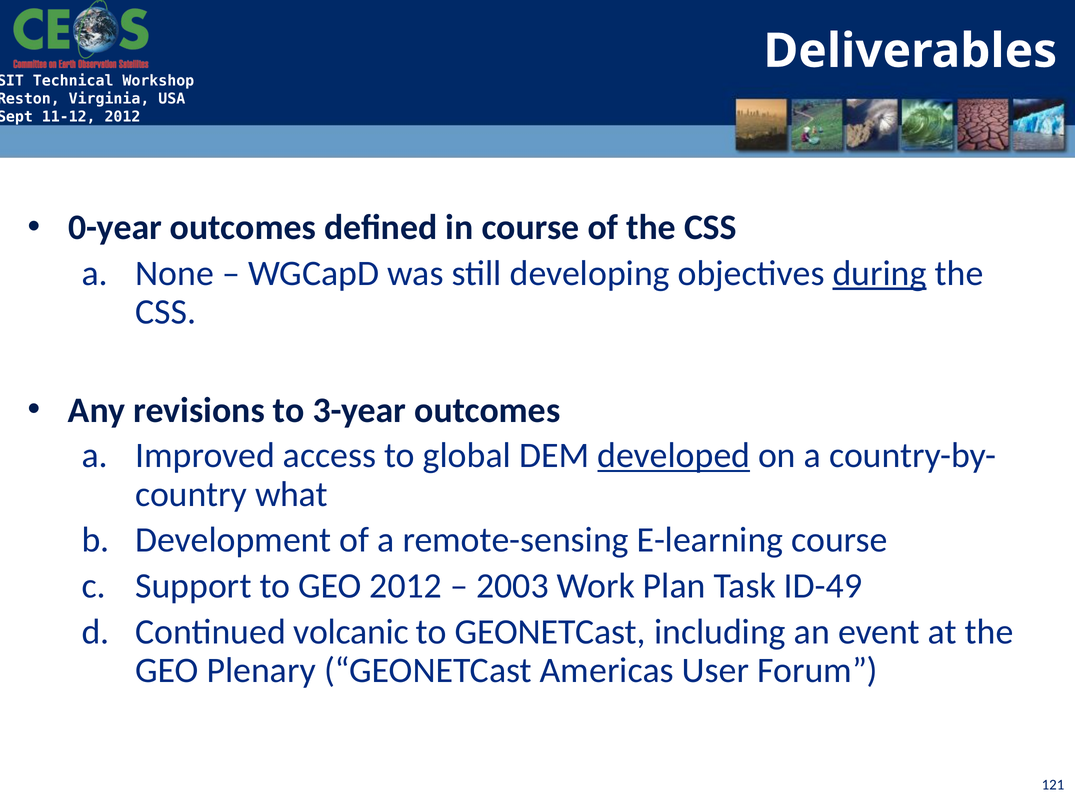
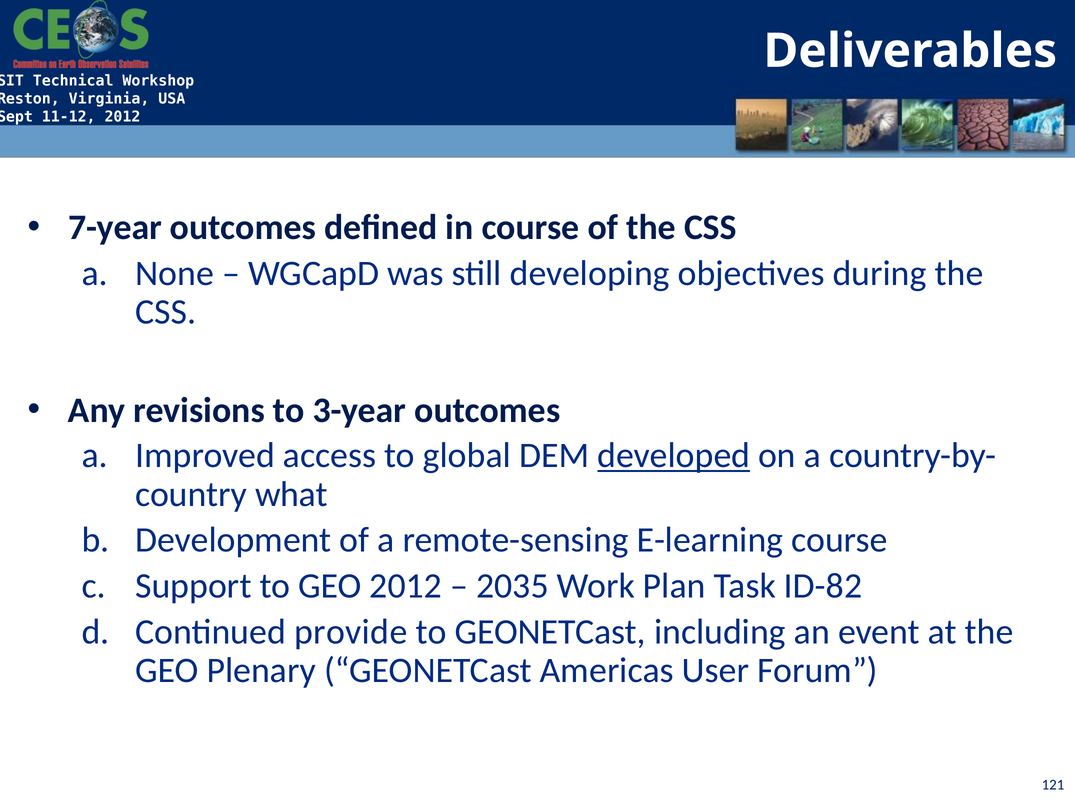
0-year: 0-year -> 7-year (115, 228)
during underline: present -> none (880, 273)
2003: 2003 -> 2035 (512, 586)
ID-49: ID-49 -> ID-82 (823, 586)
volcanic: volcanic -> provide (351, 632)
